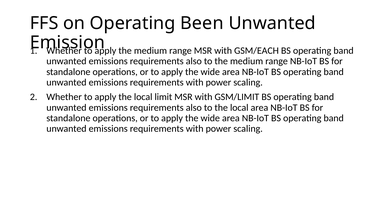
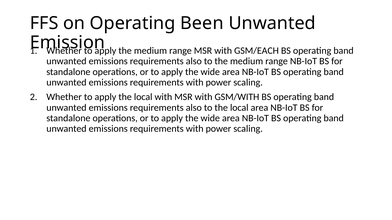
local limit: limit -> with (163, 97)
GSM/LIMIT: GSM/LIMIT -> GSM/WITH (237, 97)
